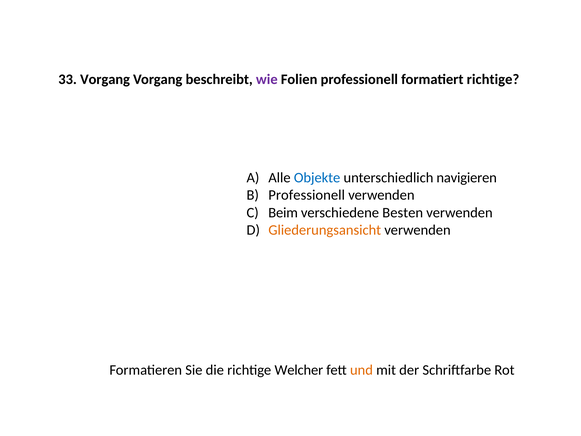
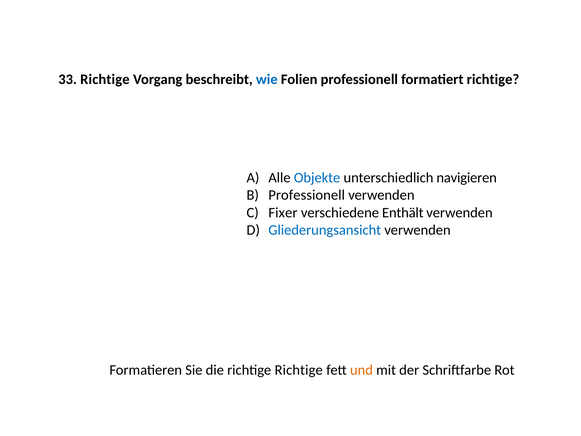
33 Vorgang: Vorgang -> Richtige (105, 79)
wie colour: purple -> blue (267, 79)
Beim: Beim -> Fixer (283, 213)
Besten: Besten -> Enthält (403, 213)
Gliederungsansicht colour: orange -> blue (325, 230)
richtige Welcher: Welcher -> Richtige (299, 370)
